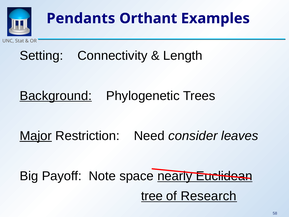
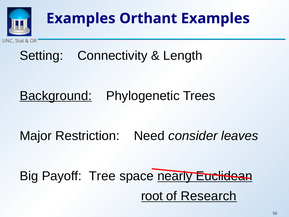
Pendants: Pendants -> Examples (81, 18)
Major underline: present -> none (36, 136)
Note: Note -> Tree (102, 176)
tree: tree -> root (152, 196)
